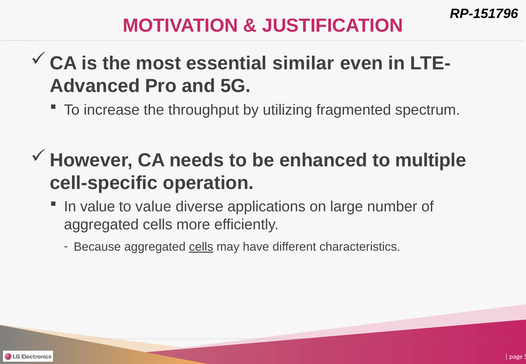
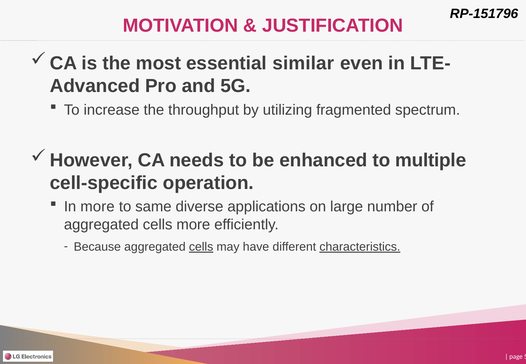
In value: value -> more (98, 207)
to value: value -> same (153, 207)
characteristics underline: none -> present (360, 247)
